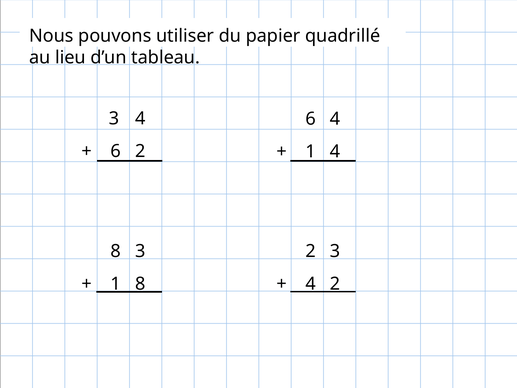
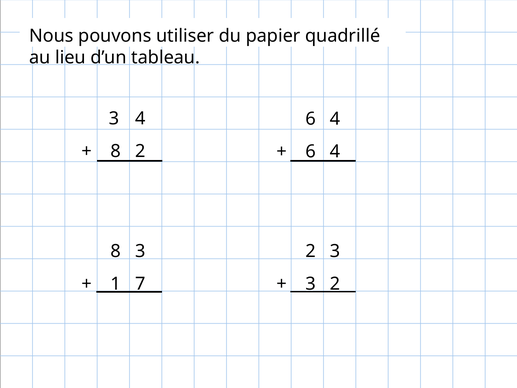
6: 6 -> 8 (116, 151)
1: 1 -> 6 (311, 151)
1 8: 8 -> 7 (140, 284)
4: 4 -> 3 (311, 284)
